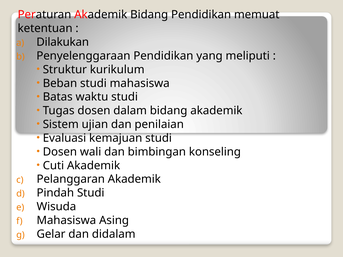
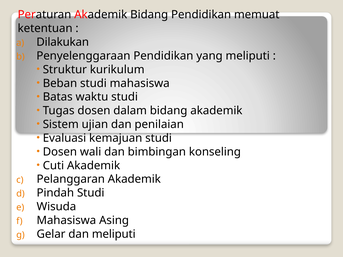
dan didalam: didalam -> meliputi (114, 234)
